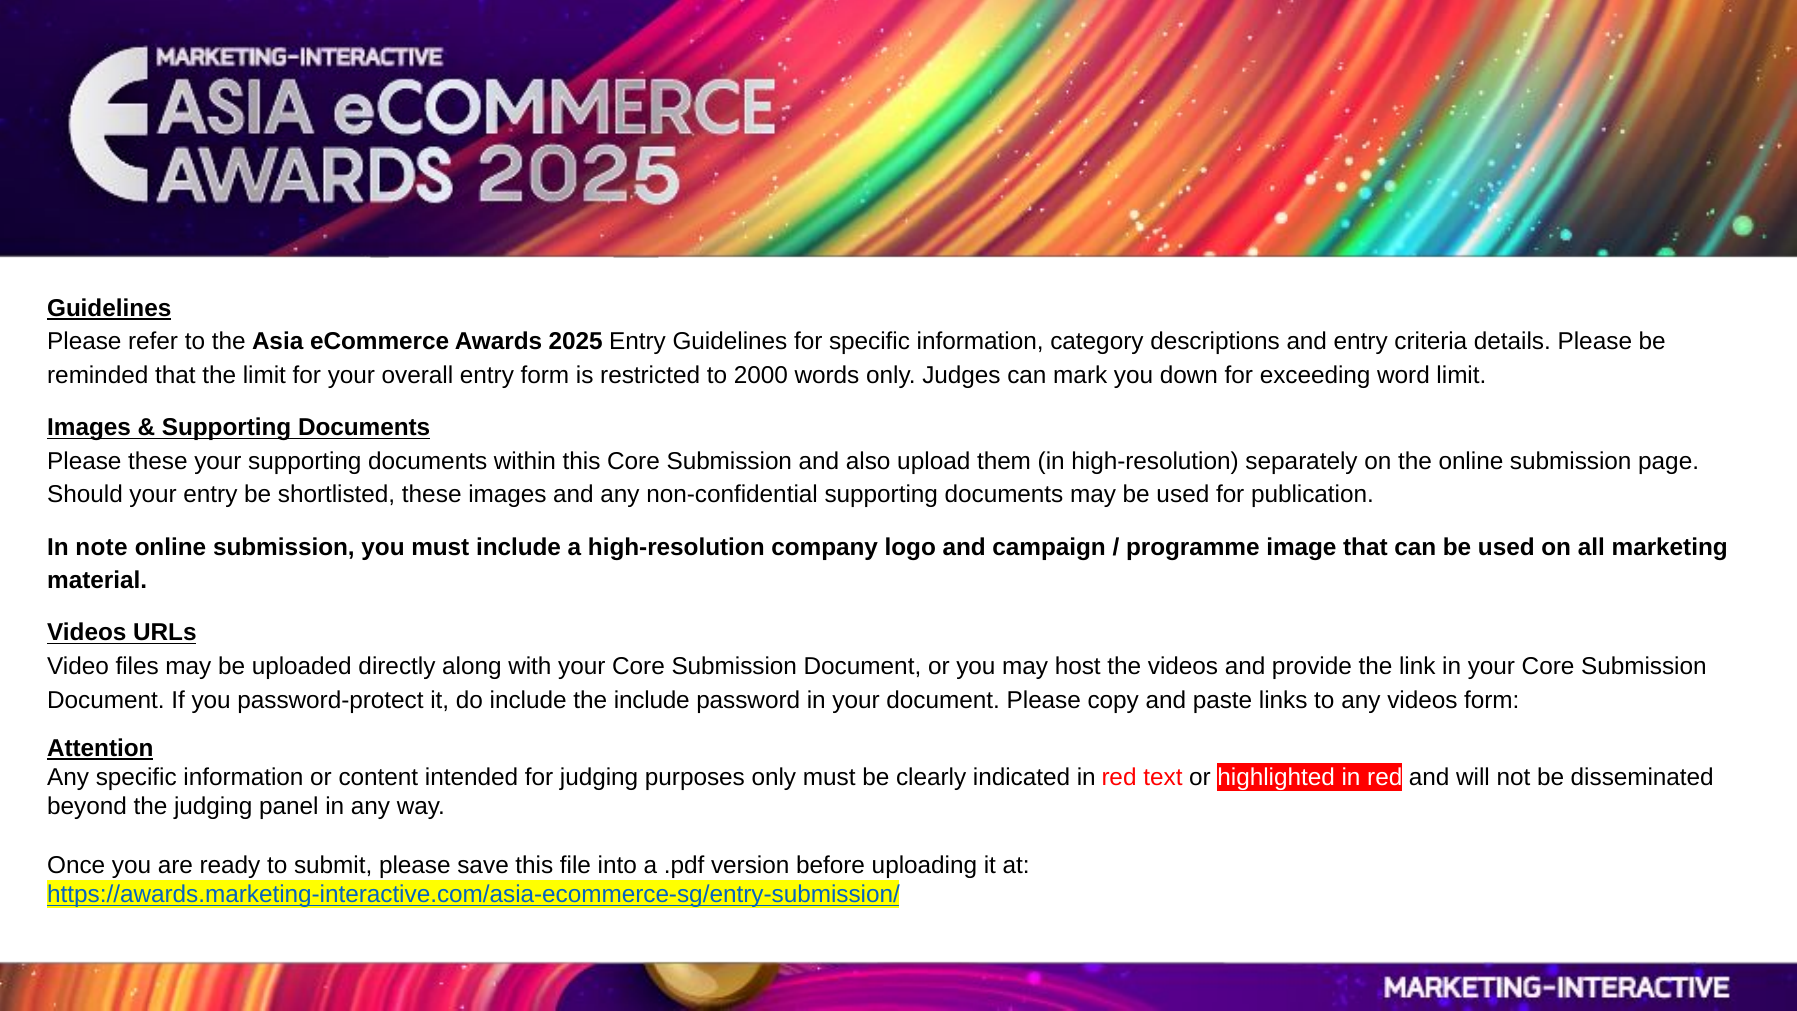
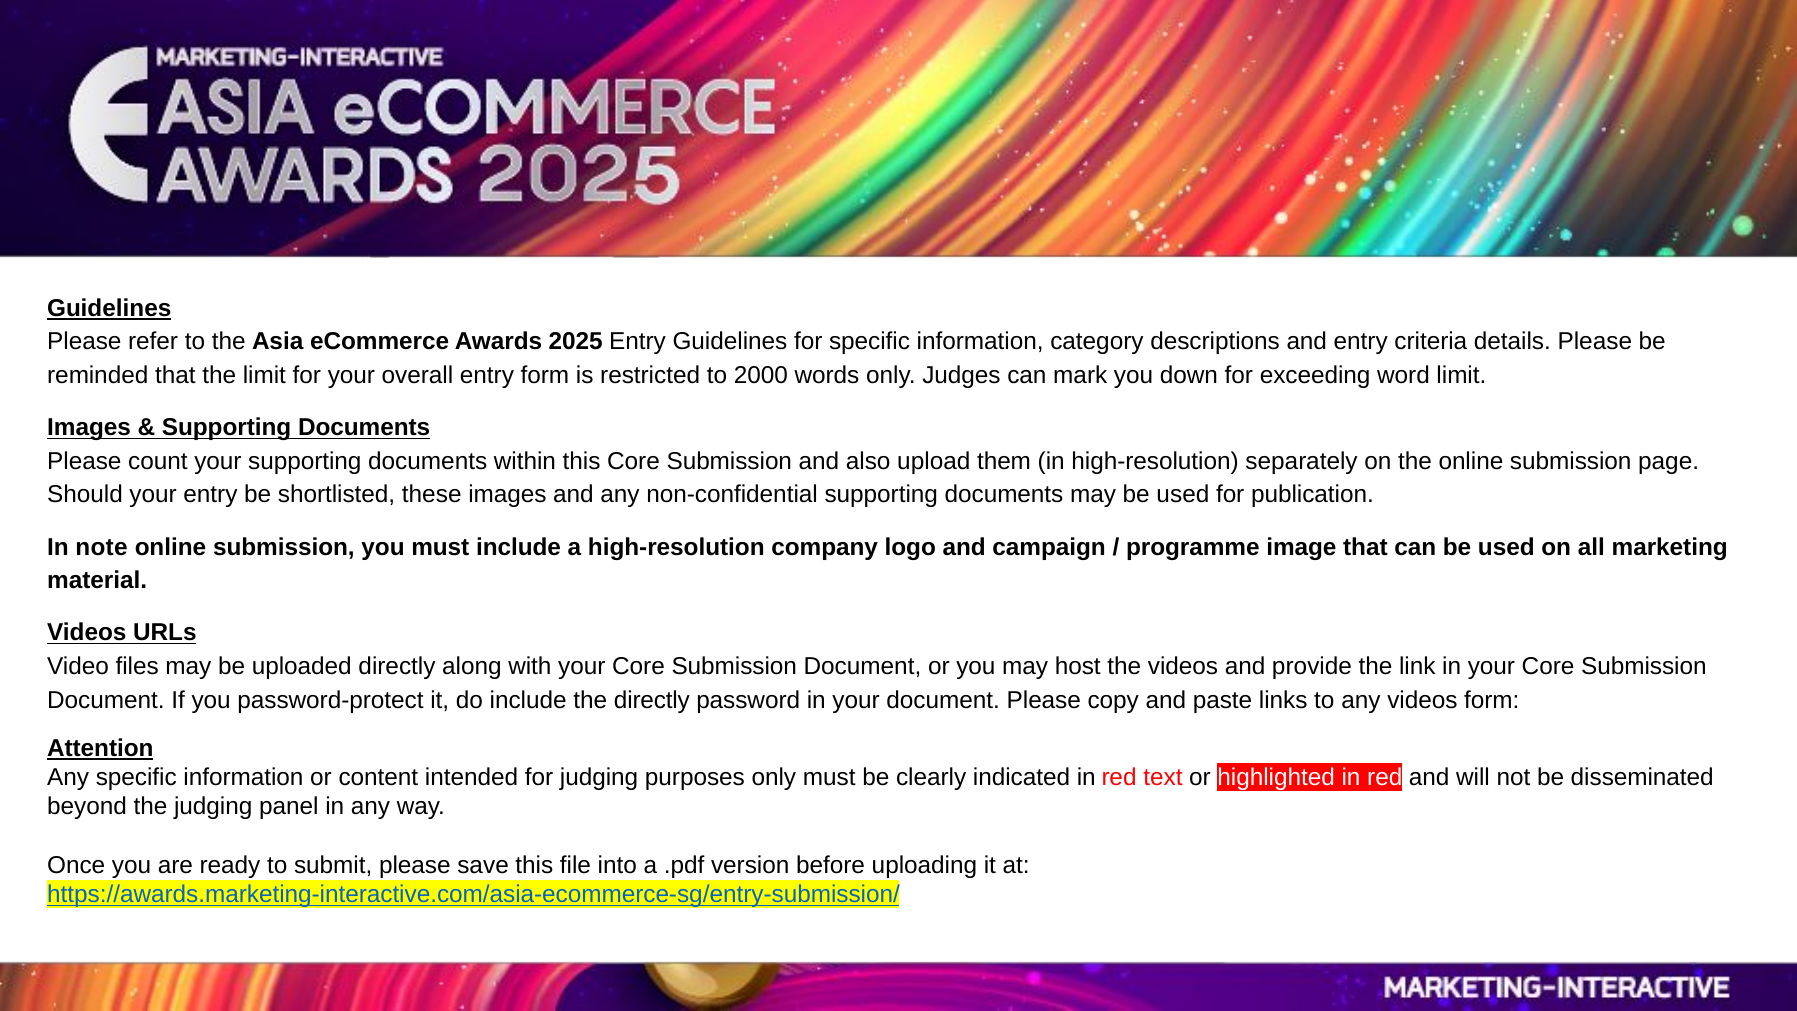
Please these: these -> count (158, 461)
the include: include -> directly (652, 700)
